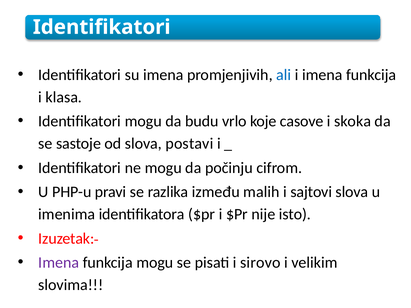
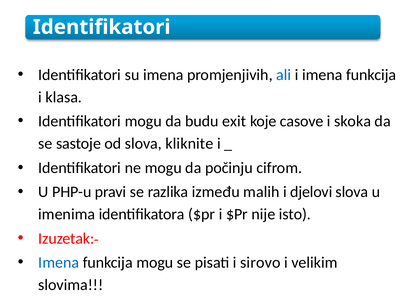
vrlo: vrlo -> exit (234, 121)
postavi: postavi -> kliknite (189, 144)
sajtovi: sajtovi -> djelovi (311, 192)
Imena colour: purple -> blue (59, 263)
